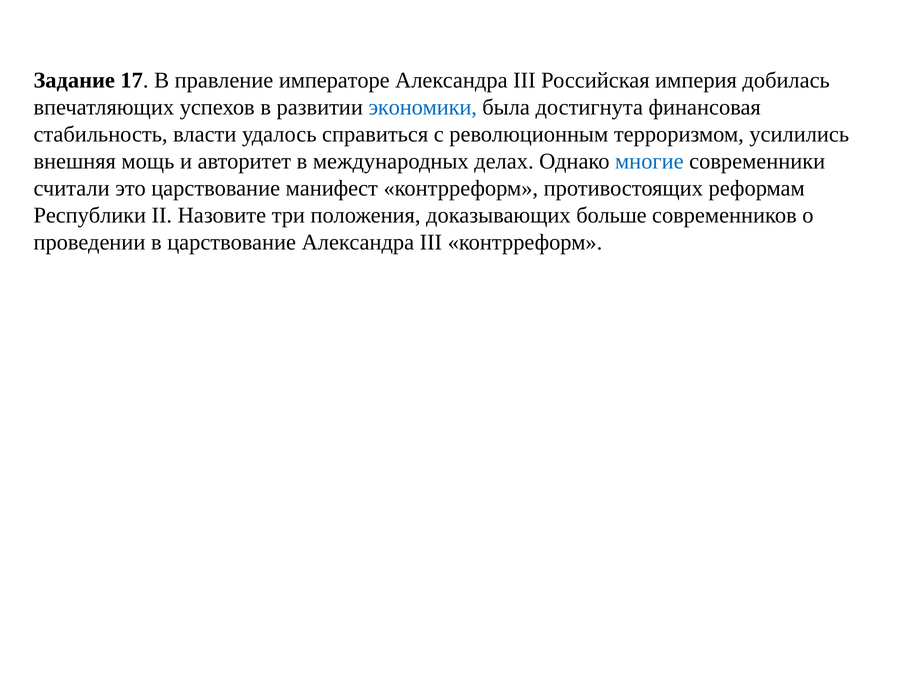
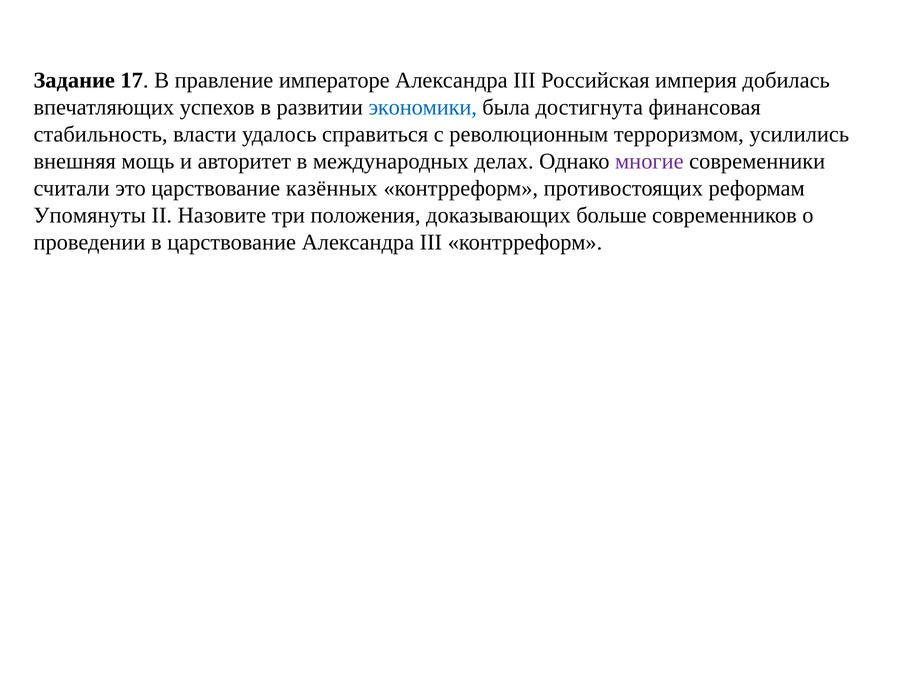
многие colour: blue -> purple (649, 161)
манифест: манифест -> казённых (332, 188)
Республики: Республики -> Упомянуты (90, 215)
